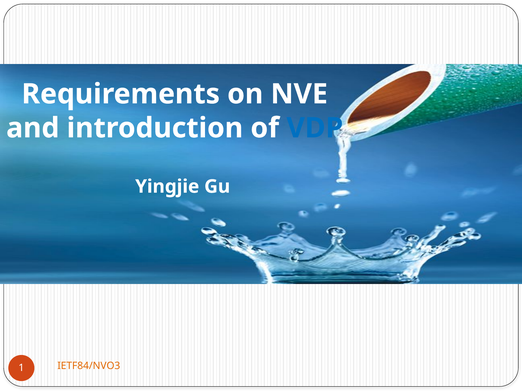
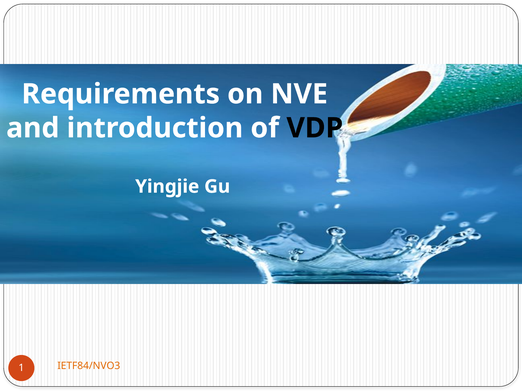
VDP colour: blue -> black (315, 128)
